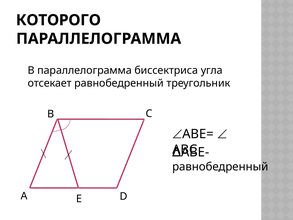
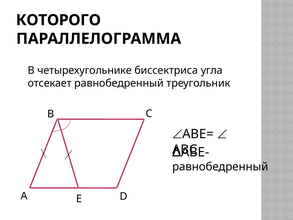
В параллелограмма: параллелограмма -> четырехугольнике (85, 70)
